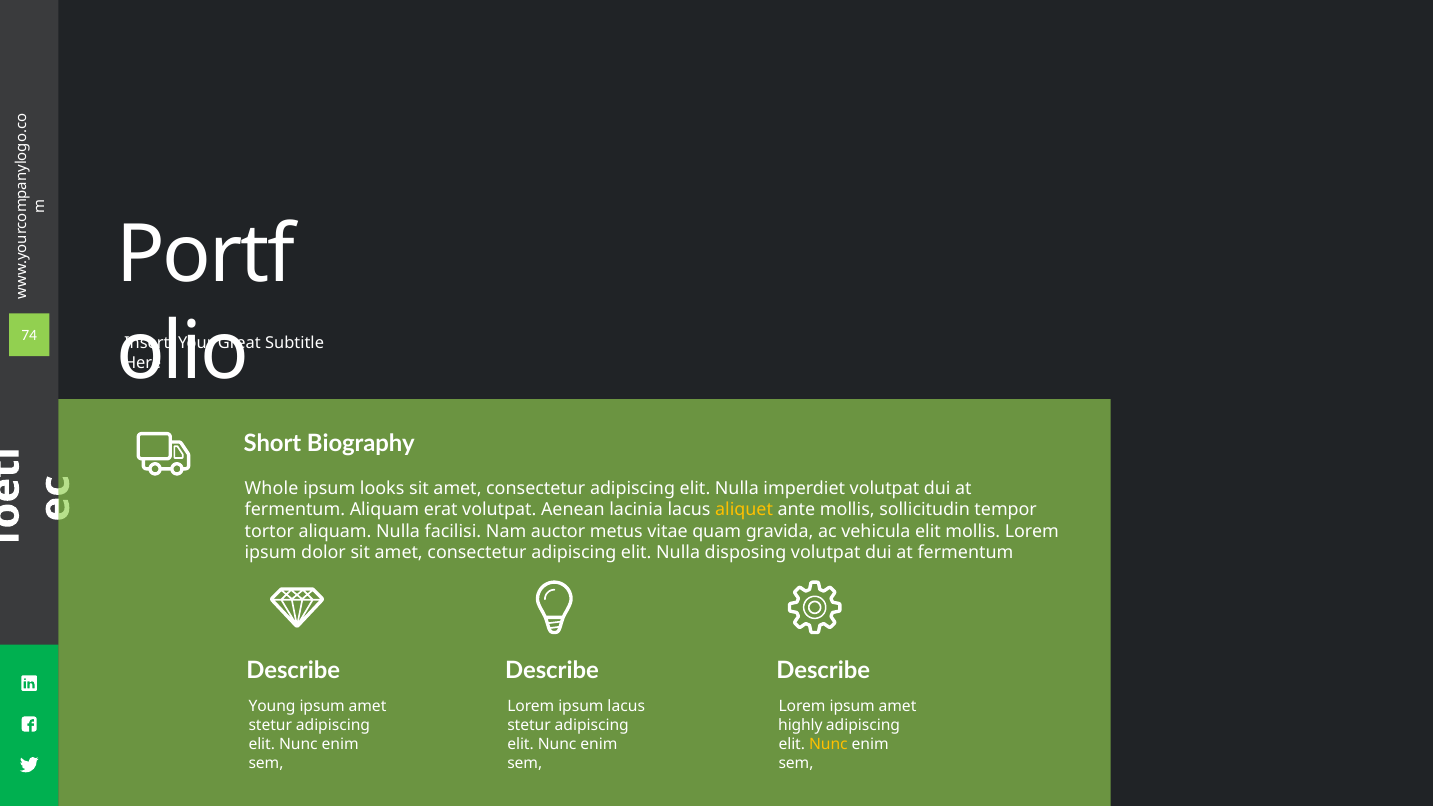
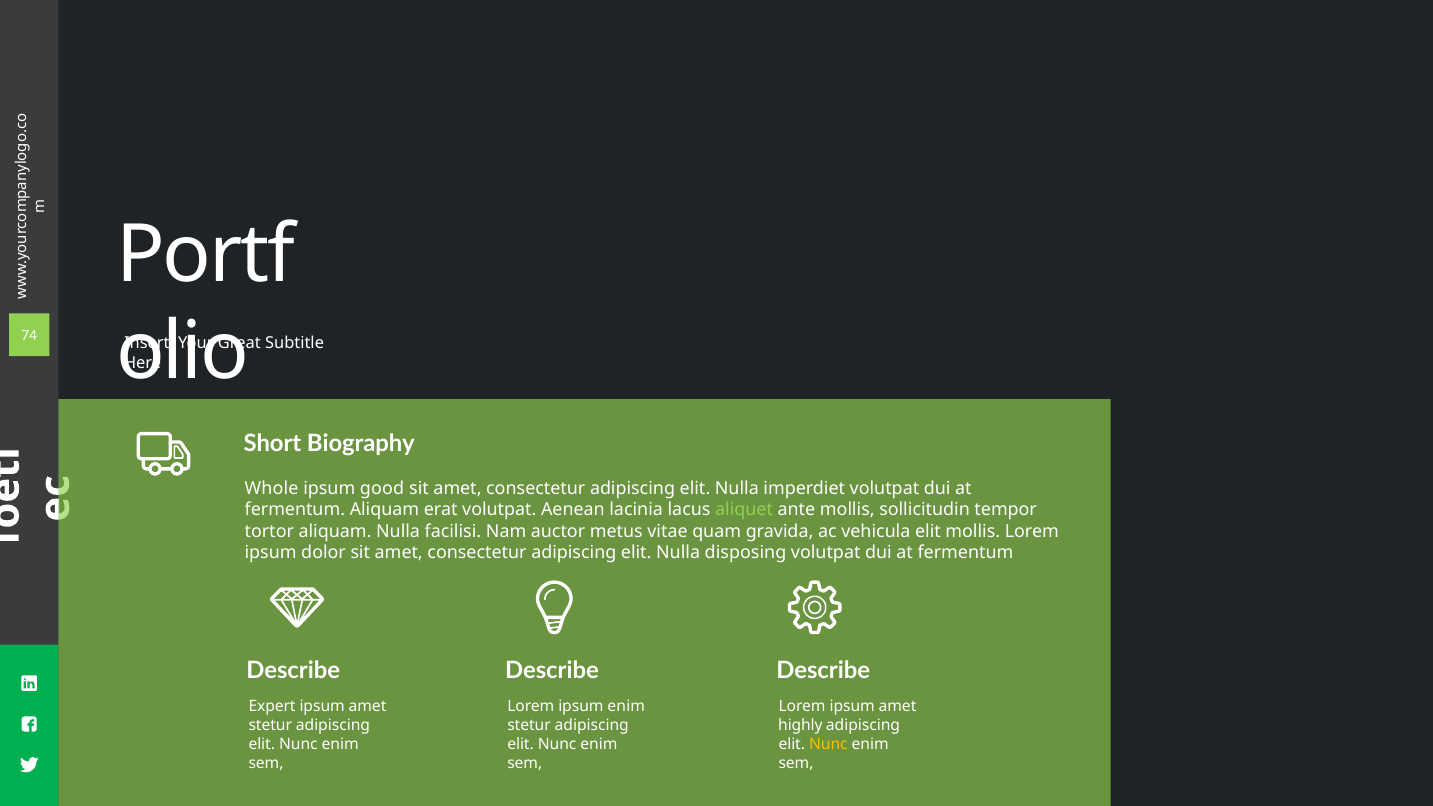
looks: looks -> good (382, 488)
aliquet colour: yellow -> light green (744, 510)
Young: Young -> Expert (272, 707)
ipsum lacus: lacus -> enim (626, 707)
